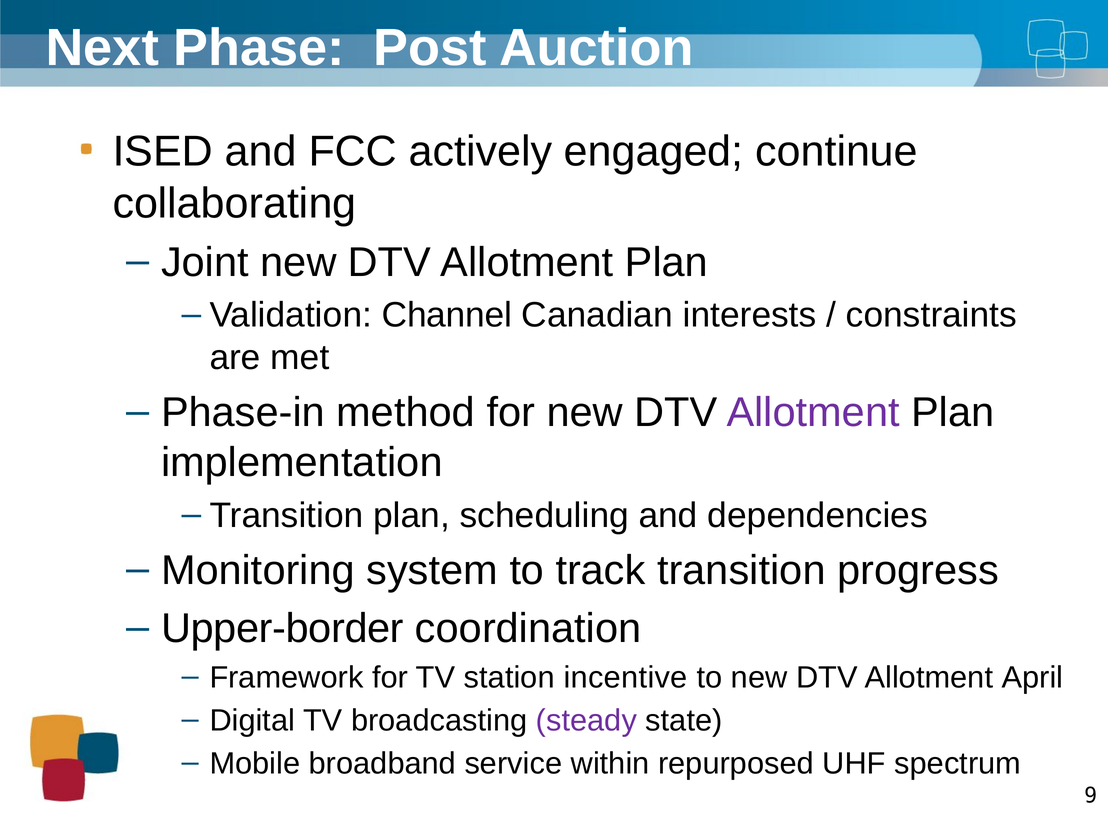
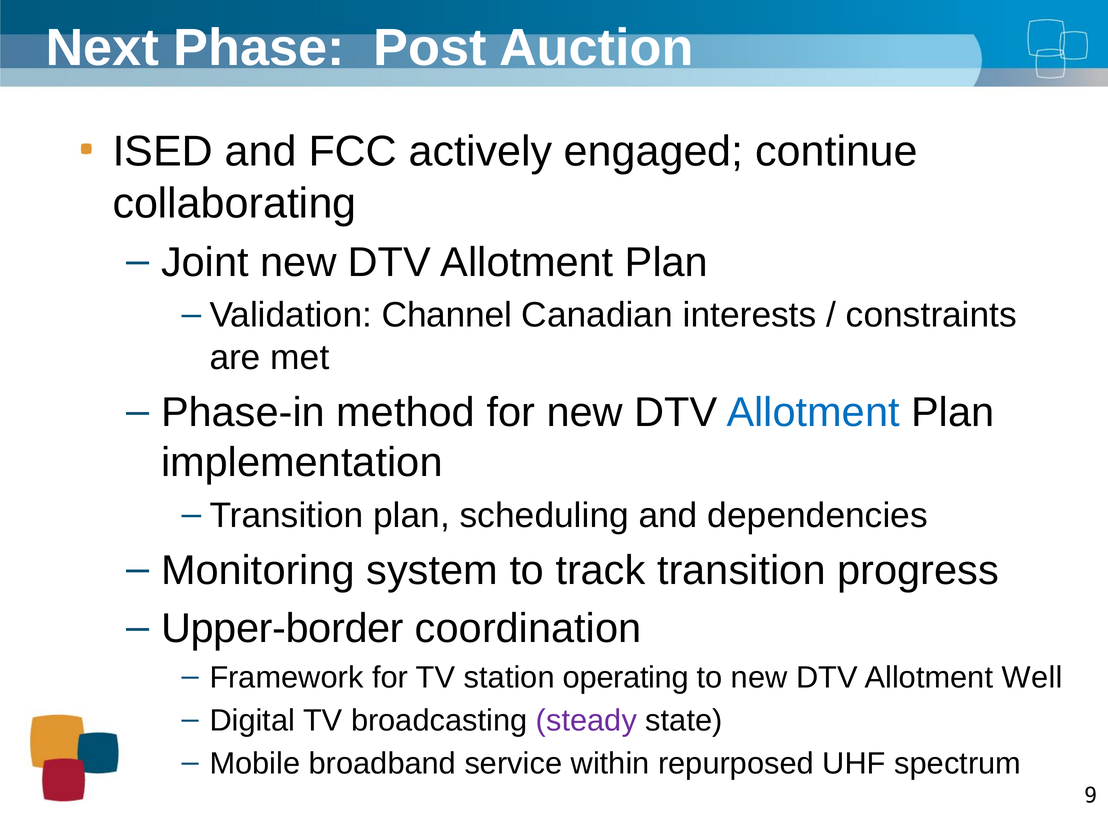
Allotment colour: purple -> blue (813, 413)
incentive: incentive -> operating (626, 677)
April: April -> Well (1032, 677)
